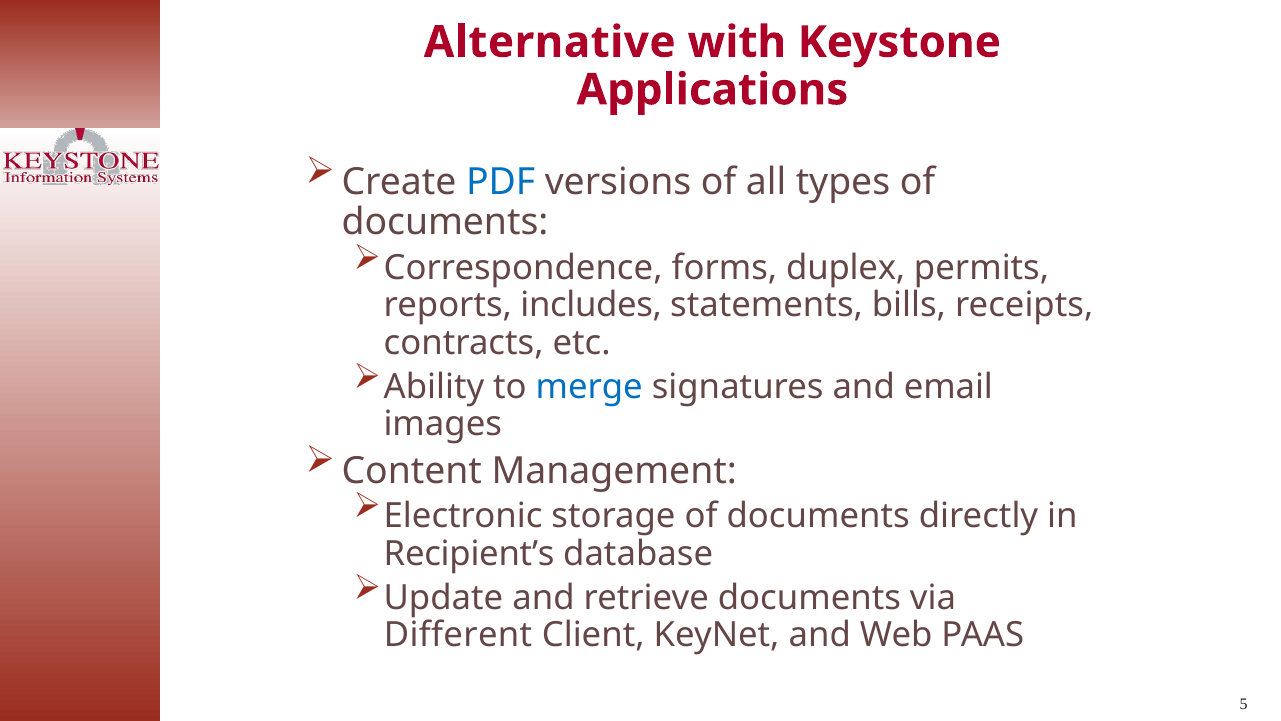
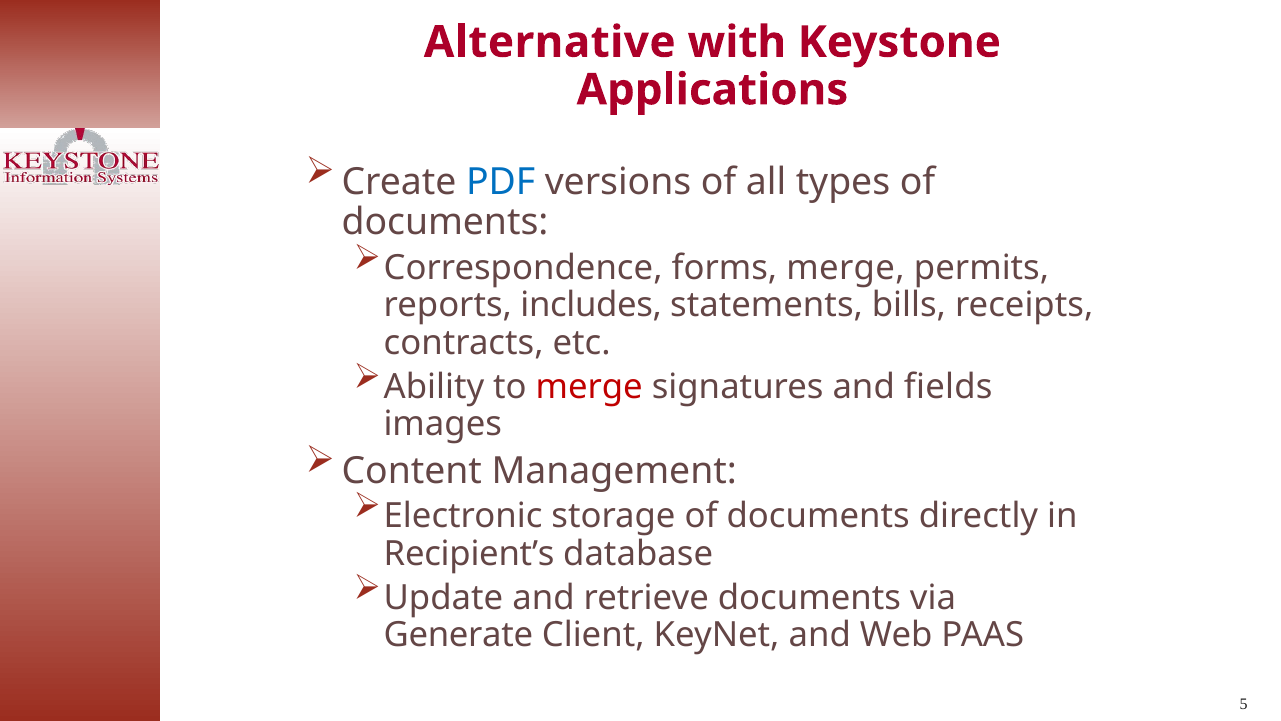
forms duplex: duplex -> merge (845, 268)
merge colour: blue -> red (589, 387)
email: email -> fields (948, 387)
Different: Different -> Generate (458, 635)
